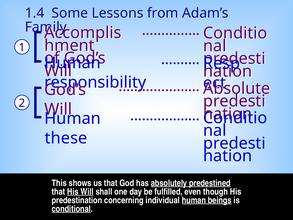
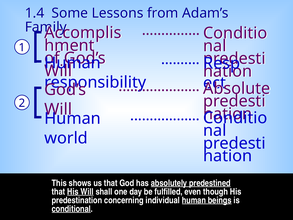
these: these -> world (66, 138)
